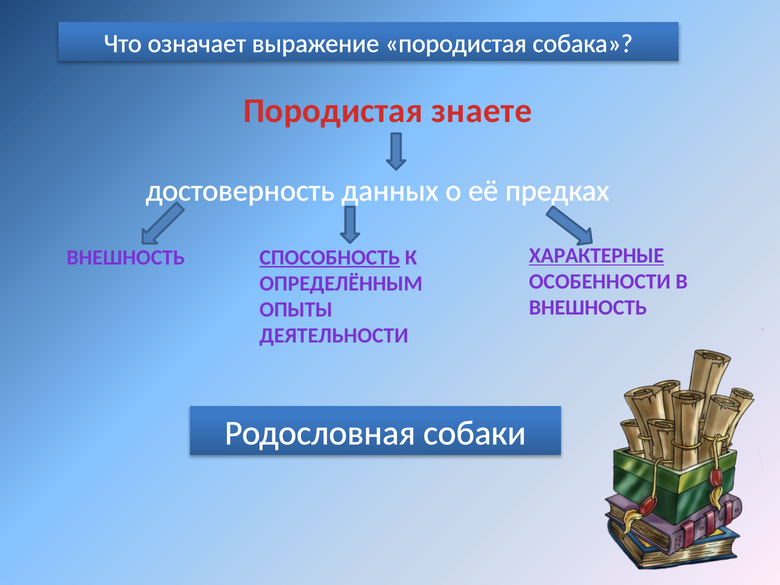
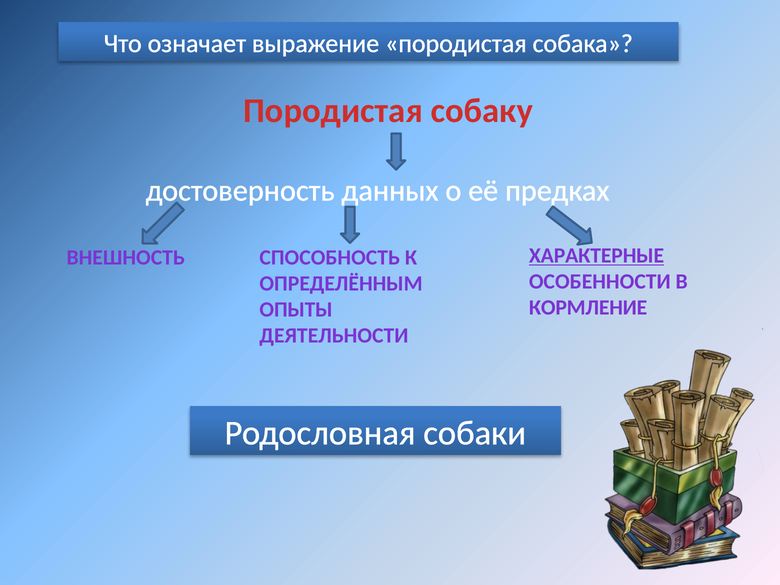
знаете: знаете -> собаку (482, 111)
СПОСОБНОСТЬ underline: present -> none (330, 258)
ВНЕШНОСТЬ: ВНЕШНОСТЬ -> КОРМЛЕНИЕ (588, 308)
